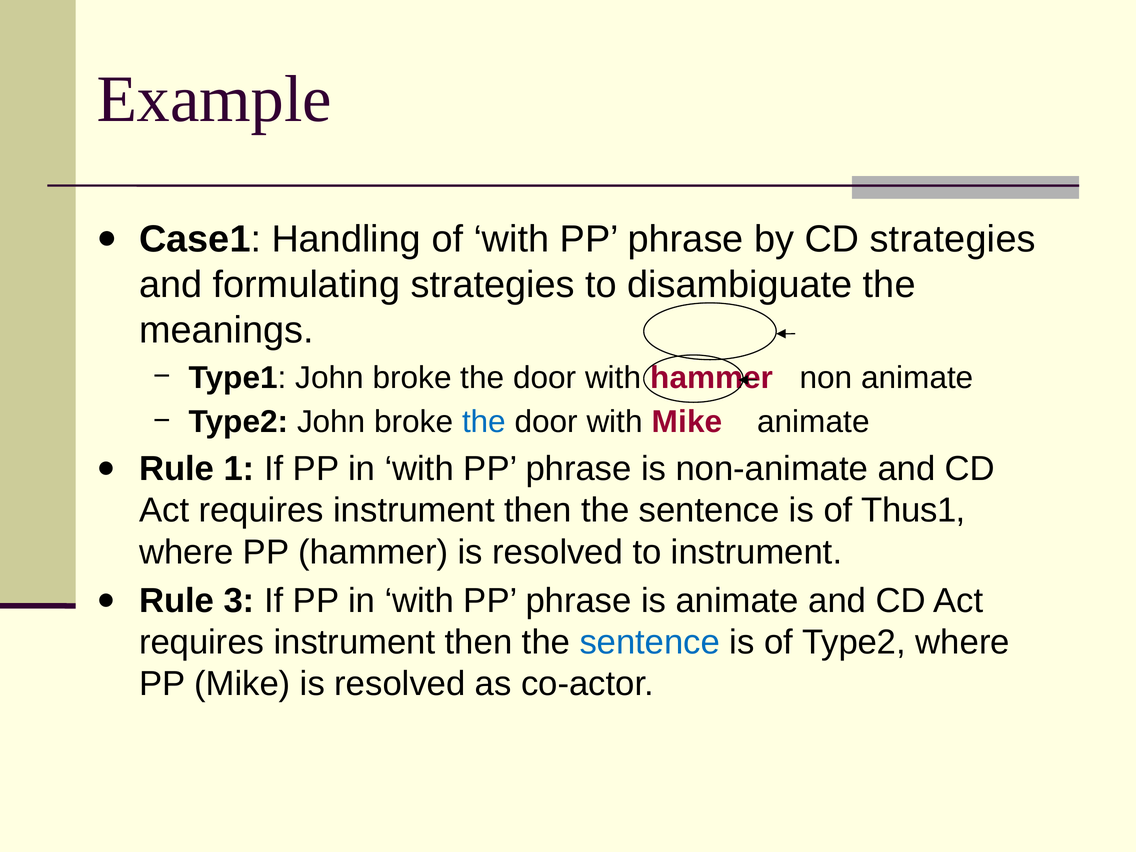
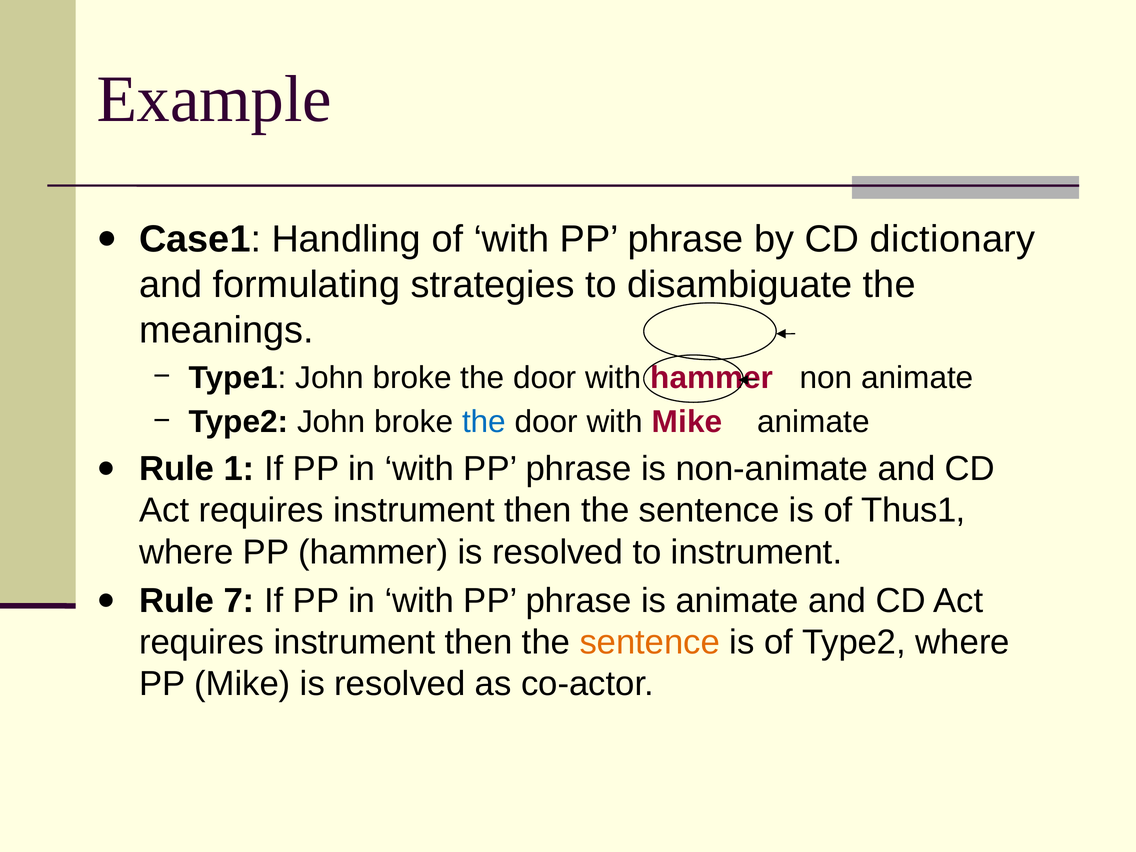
CD strategies: strategies -> dictionary (953, 239)
3: 3 -> 7 (239, 601)
sentence colour: blue -> orange (650, 642)
